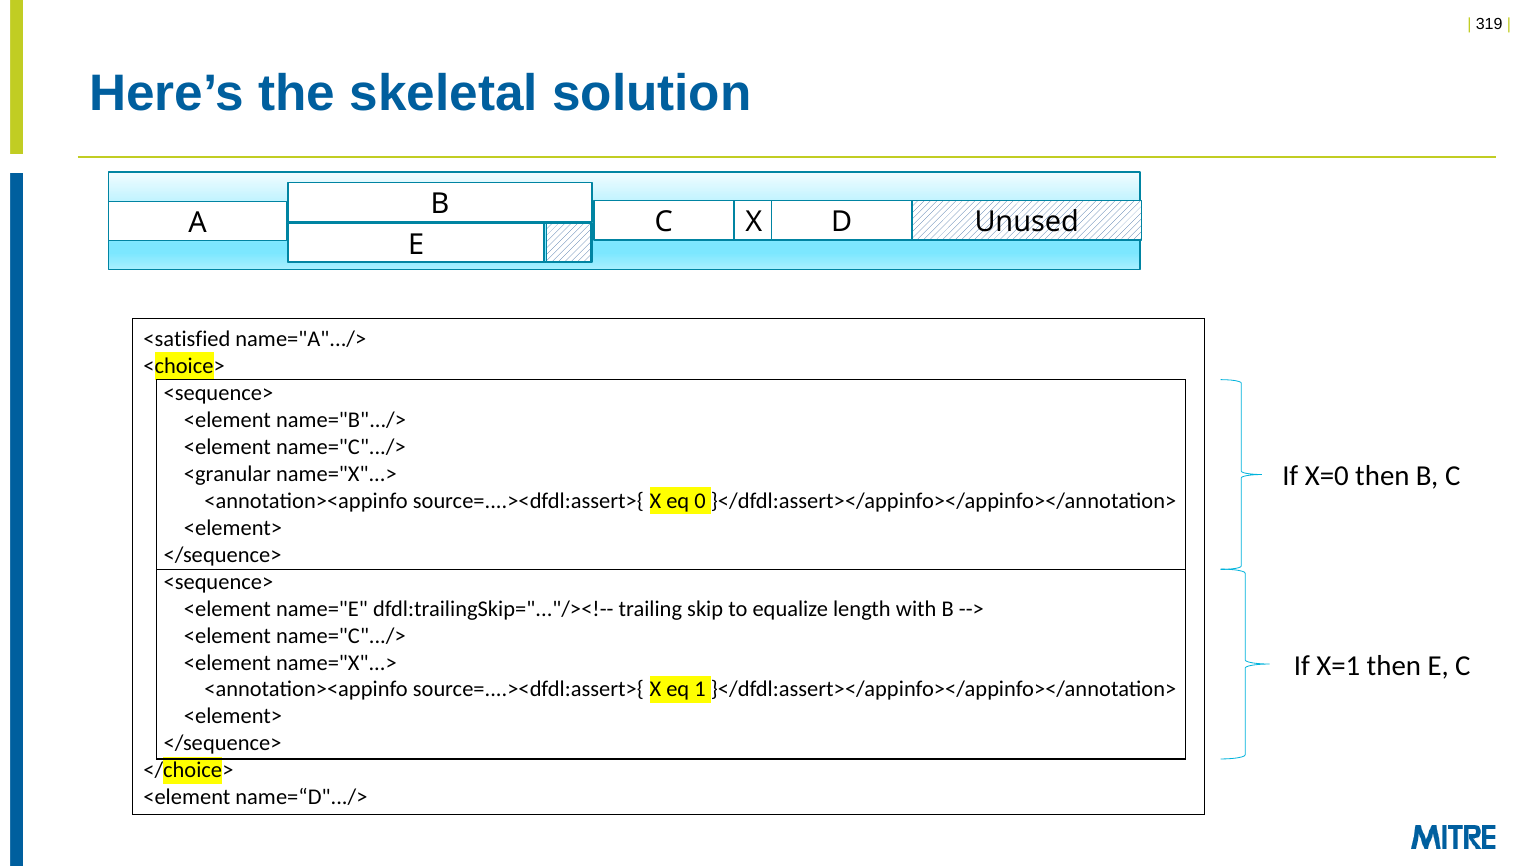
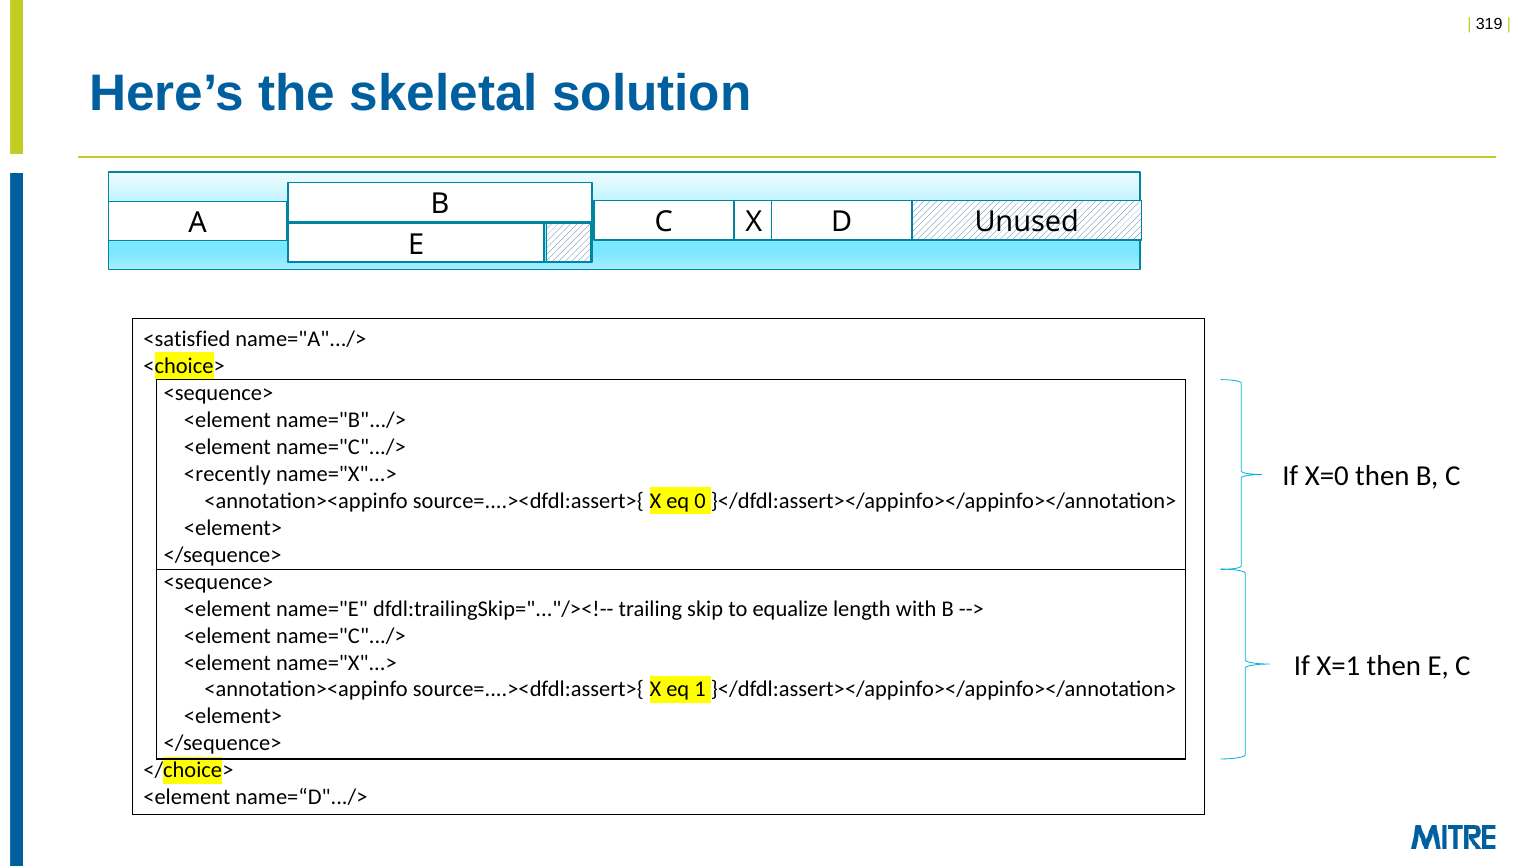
<granular: <granular -> <recently (227, 474)
